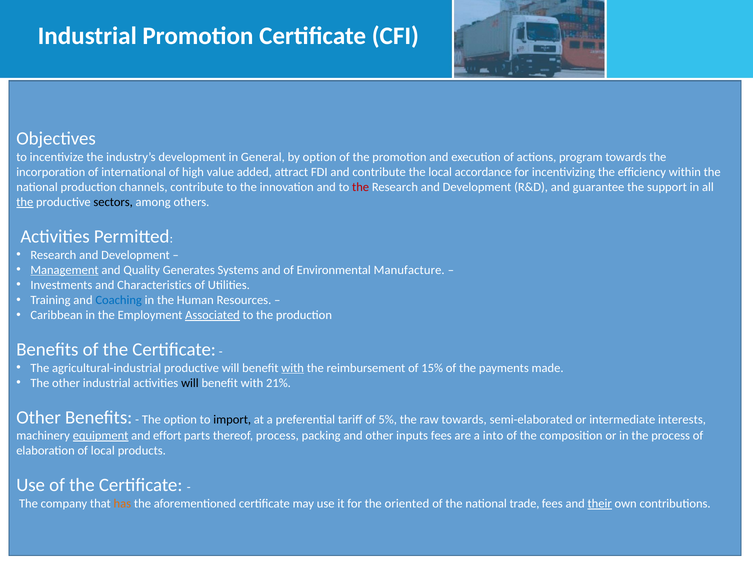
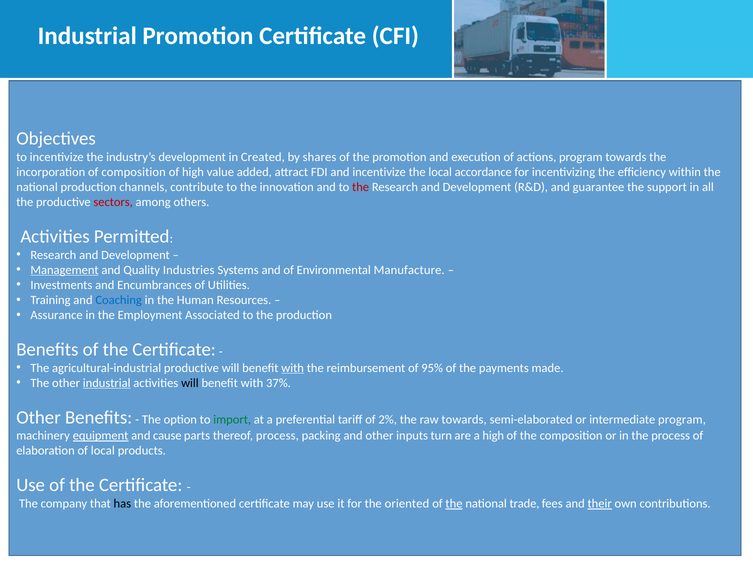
General: General -> Created (263, 157)
by option: option -> shares (320, 157)
of international: international -> composition (134, 172)
and contribute: contribute -> incentivize (379, 172)
the underline: present -> none (25, 202)
sectors colour: black -> red (113, 202)
Generates: Generates -> Industries (189, 270)
Characteristics: Characteristics -> Encumbrances (154, 285)
Caribbean: Caribbean -> Assurance (57, 315)
Associated underline: present -> none (213, 315)
15%: 15% -> 95% (432, 368)
industrial underline: none -> present (107, 383)
21%: 21% -> 37% (278, 383)
import colour: black -> green (232, 419)
5%: 5% -> 2% (388, 419)
intermediate interests: interests -> program (682, 419)
effort: effort -> cause (167, 436)
inputs fees: fees -> turn (441, 436)
a into: into -> high (493, 436)
has colour: orange -> black (122, 503)
the underline: none -> present (454, 503)
